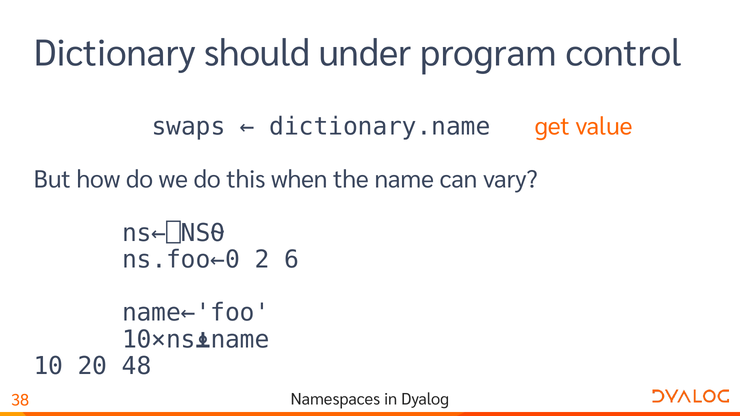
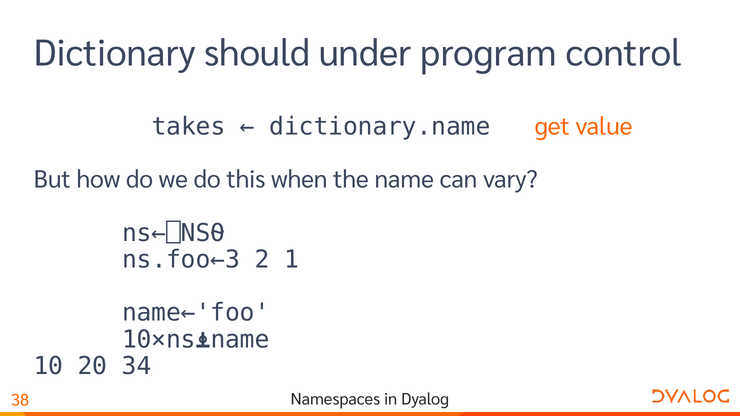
swaps: swaps -> takes (188, 127)
ns.foo←0: ns.foo←0 -> ns.foo←3 (181, 260)
6: 6 -> 1 (291, 260)
48: 48 -> 34 (137, 366)
